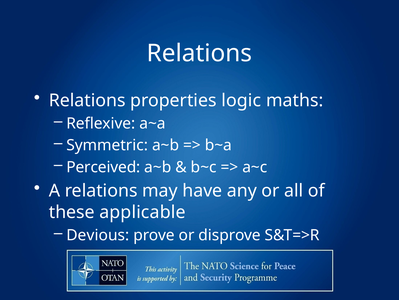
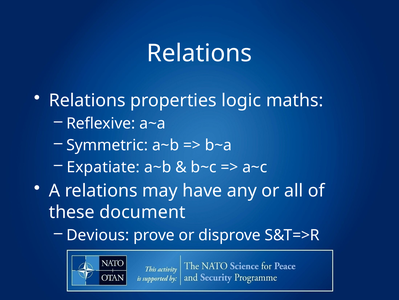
Perceived: Perceived -> Expatiate (103, 167)
applicable: applicable -> document (142, 212)
